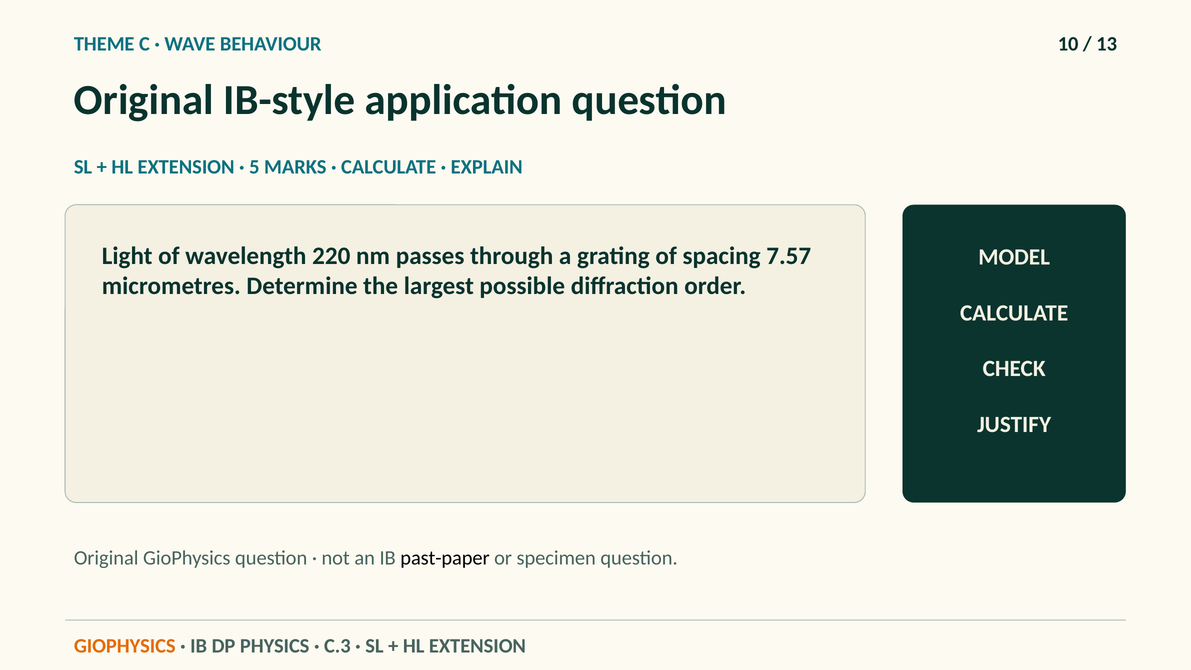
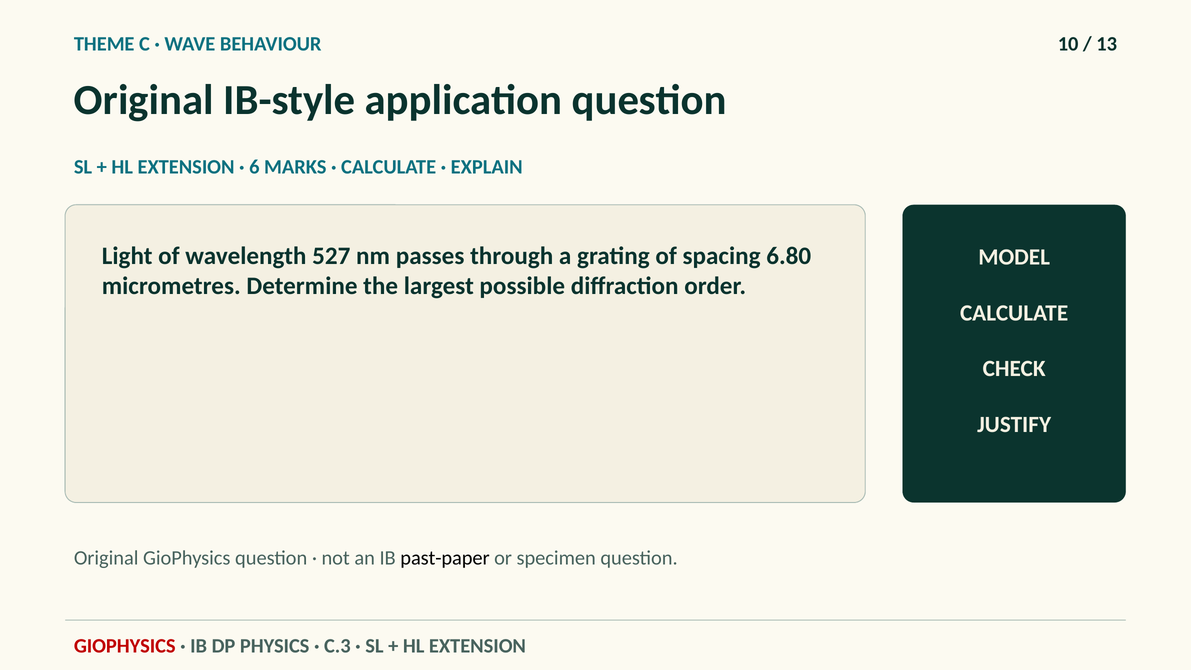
5: 5 -> 6 (254, 167)
220: 220 -> 527 (331, 256)
7.57: 7.57 -> 6.80 (789, 256)
GIOPHYSICS colour: orange -> red (125, 646)
